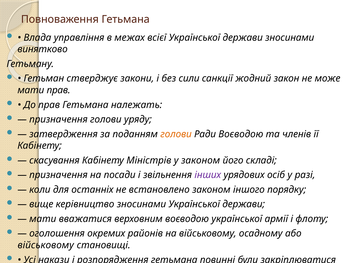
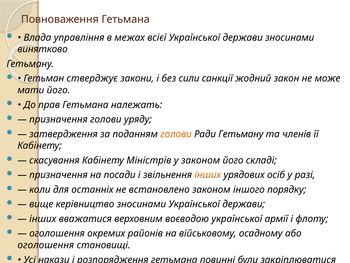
мати прав: прав -> його (58, 90)
Ради Воєводою: Воєводою -> Гетьману (241, 134)
інших colour: purple -> orange (208, 175)
мати: мати -> інших (43, 218)
військовому: військовому -> оголошення (46, 245)
